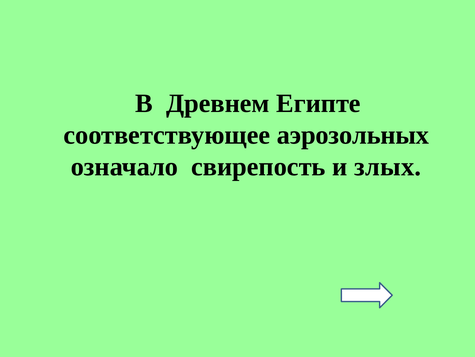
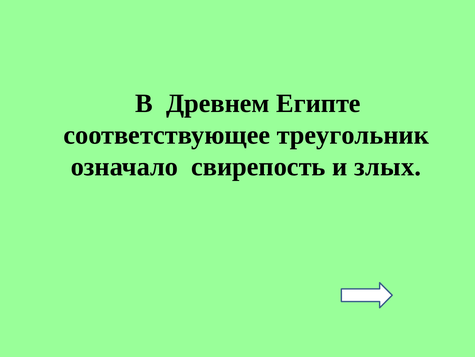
аэрозольных: аэрозольных -> треугольник (353, 135)
